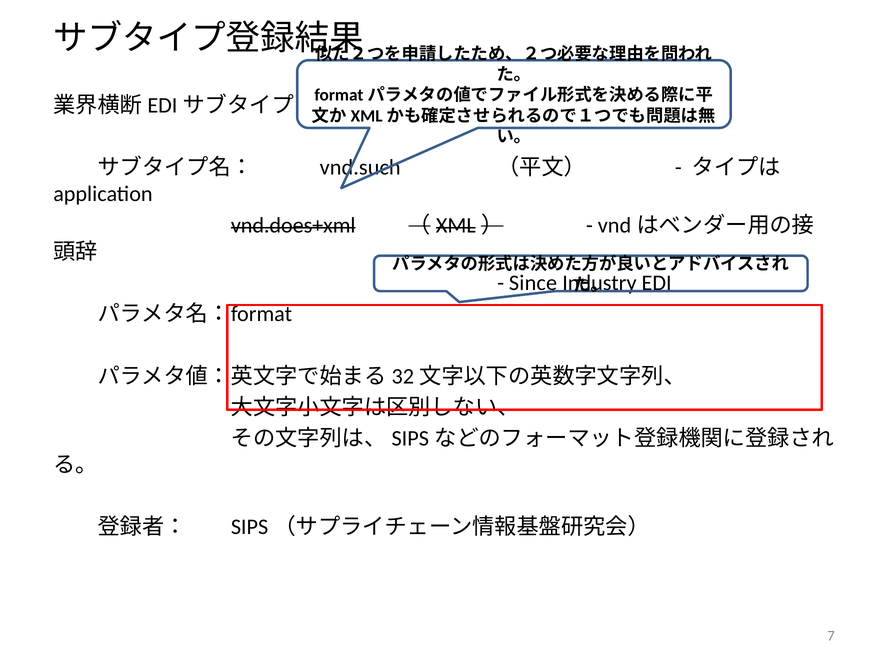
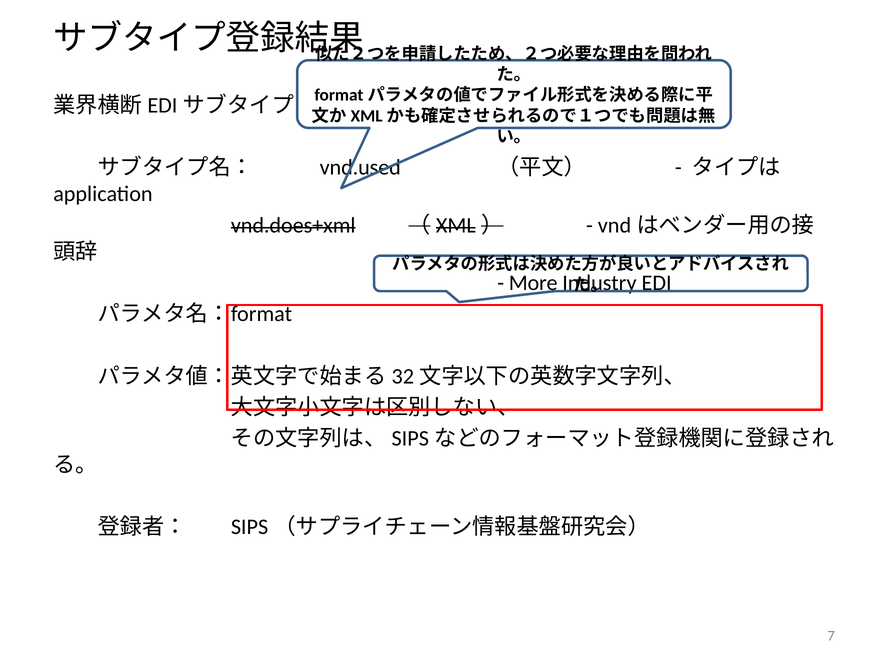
vnd.such: vnd.such -> vnd.used (360, 168)
Since: Since -> More (533, 283)
